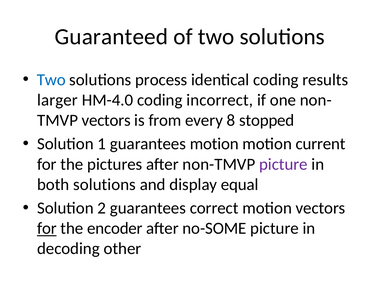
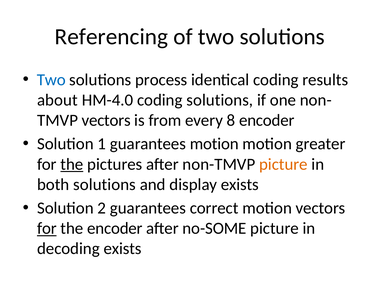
Guaranteed: Guaranteed -> Referencing (111, 37)
larger: larger -> about (57, 100)
coding incorrect: incorrect -> solutions (220, 100)
8 stopped: stopped -> encoder (267, 120)
current: current -> greater (321, 144)
the underline: none -> present (72, 164)
picture colour: purple -> orange (283, 164)
display equal: equal -> exists (240, 184)
decoding other: other -> exists (123, 249)
